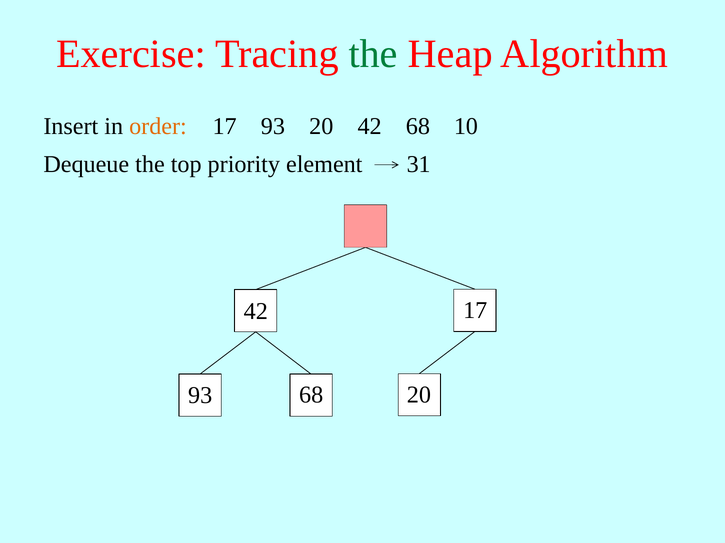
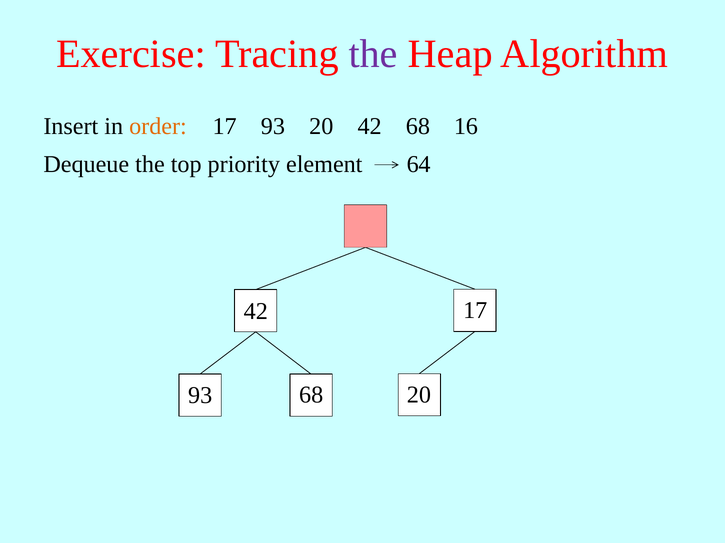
the colour: green -> purple (373, 54)
10: 10 -> 16 (466, 126)
31: 31 -> 64 (419, 165)
